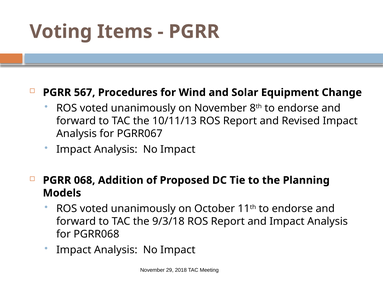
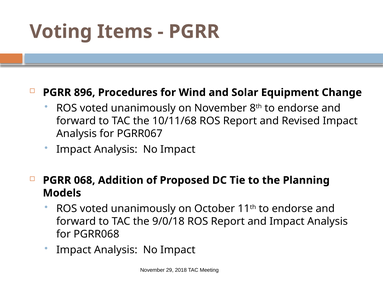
567: 567 -> 896 (85, 93)
10/11/13: 10/11/13 -> 10/11/68 (174, 121)
9/3/18: 9/3/18 -> 9/0/18 (168, 222)
